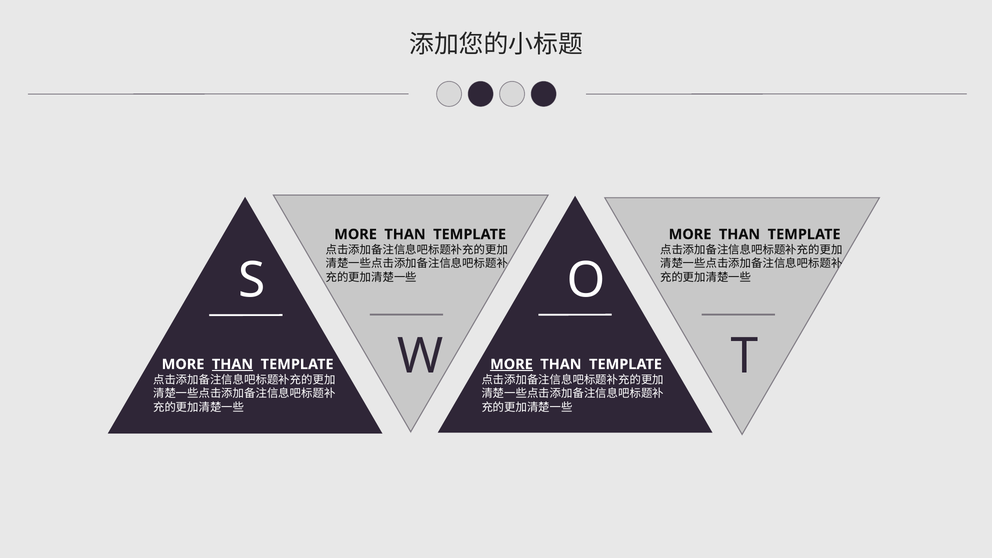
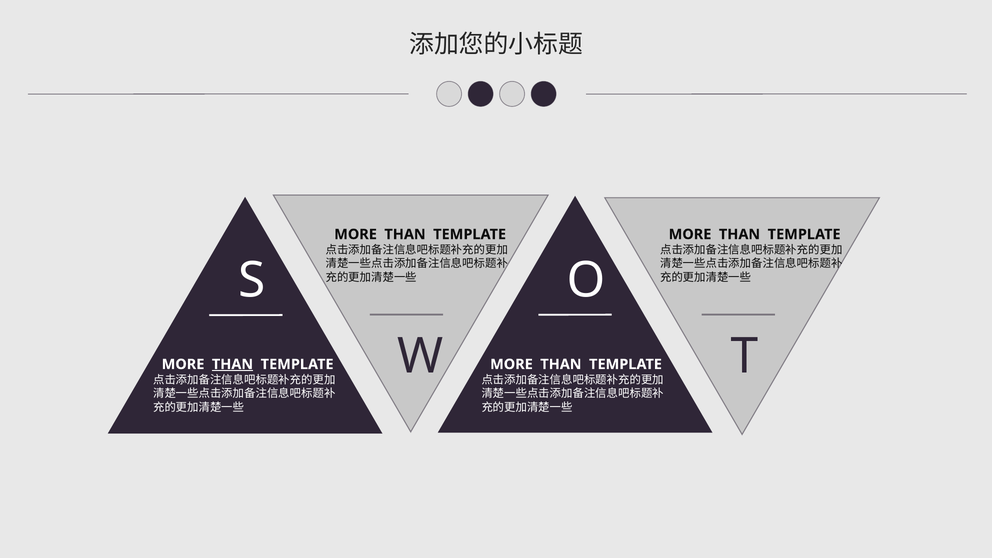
MORE underline: present -> none (511, 364)
